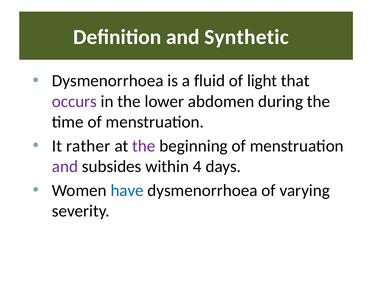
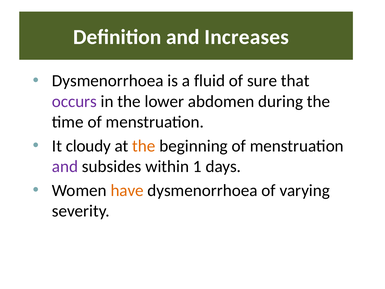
Synthetic: Synthetic -> Increases (247, 37)
light: light -> sure (262, 81)
rather: rather -> cloudy (88, 146)
the colour: purple -> orange (144, 146)
4: 4 -> 1 (197, 166)
have colour: blue -> orange (127, 190)
